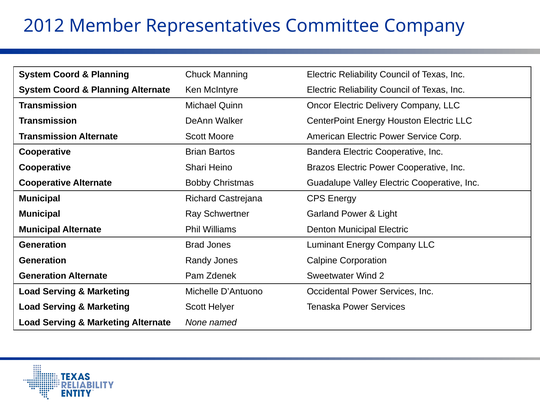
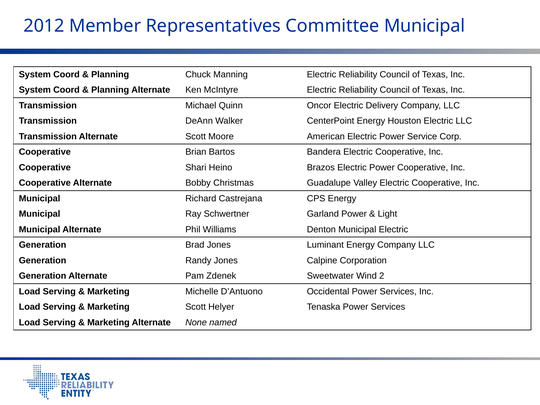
Committee Company: Company -> Municipal (425, 26)
